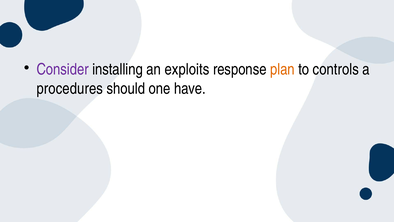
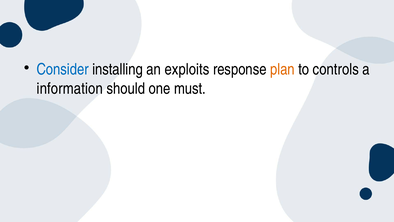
Consider colour: purple -> blue (63, 69)
procedures: procedures -> information (70, 88)
have: have -> must (190, 88)
